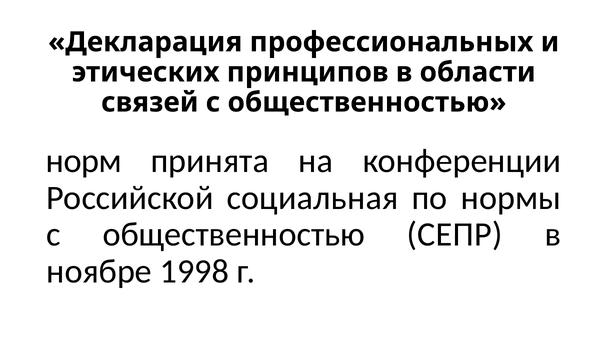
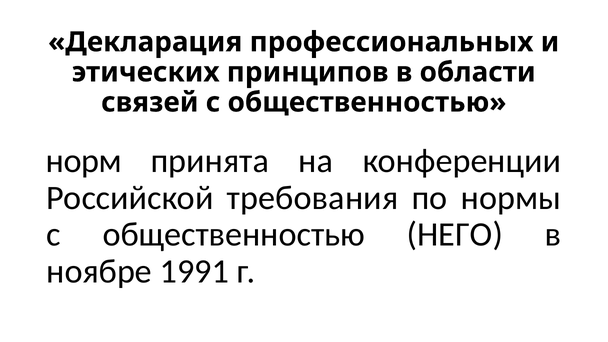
социальная: социальная -> требования (312, 198)
СЕПР: СЕПР -> НЕГО (455, 235)
1998: 1998 -> 1991 (194, 272)
